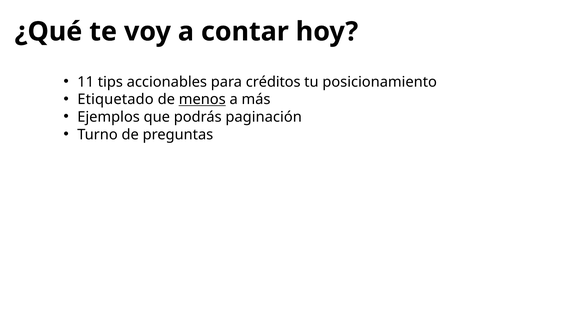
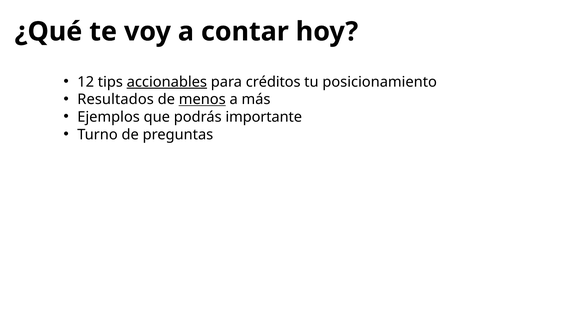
11: 11 -> 12 (86, 82)
accionables underline: none -> present (167, 82)
Etiquetado: Etiquetado -> Resultados (116, 100)
paginación: paginación -> importante (264, 117)
